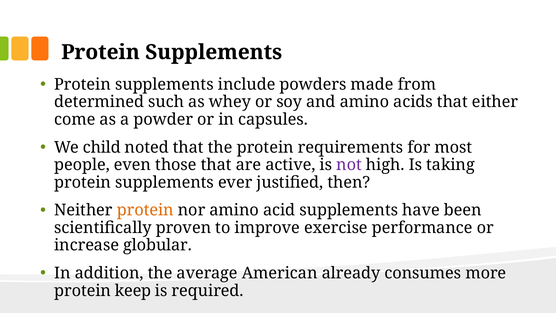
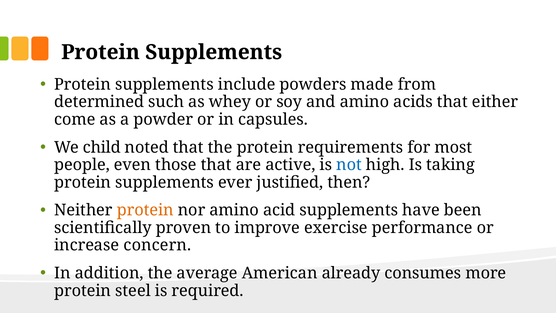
not colour: purple -> blue (349, 165)
globular: globular -> concern (157, 245)
keep: keep -> steel (133, 291)
